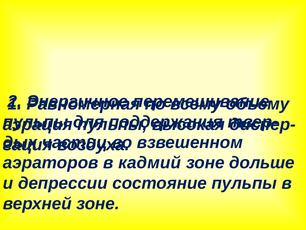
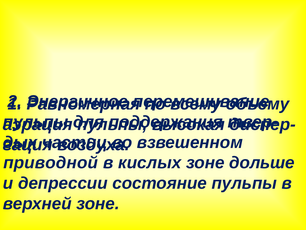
аэраторов: аэраторов -> приводной (51, 163)
кадмий: кадмий -> кислых (150, 163)
